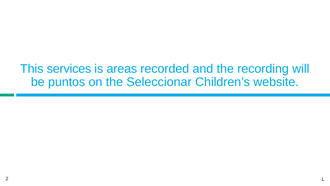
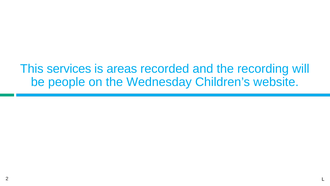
puntos: puntos -> people (67, 82)
Seleccionar: Seleccionar -> Wednesday (159, 82)
